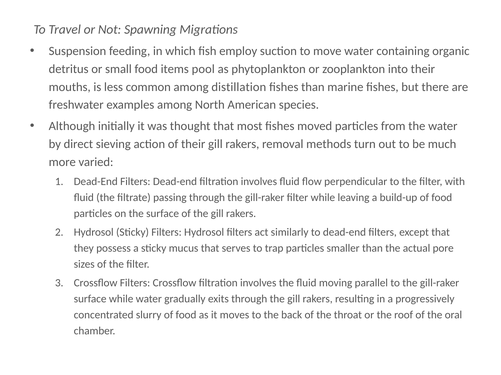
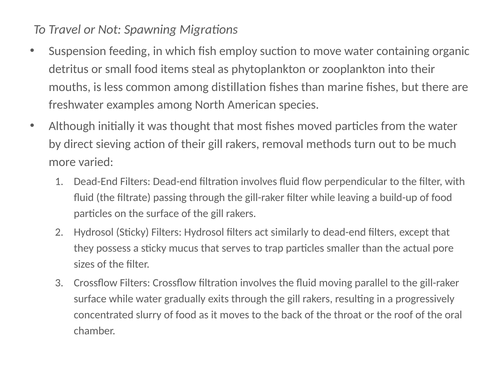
pool: pool -> steal (203, 69)
